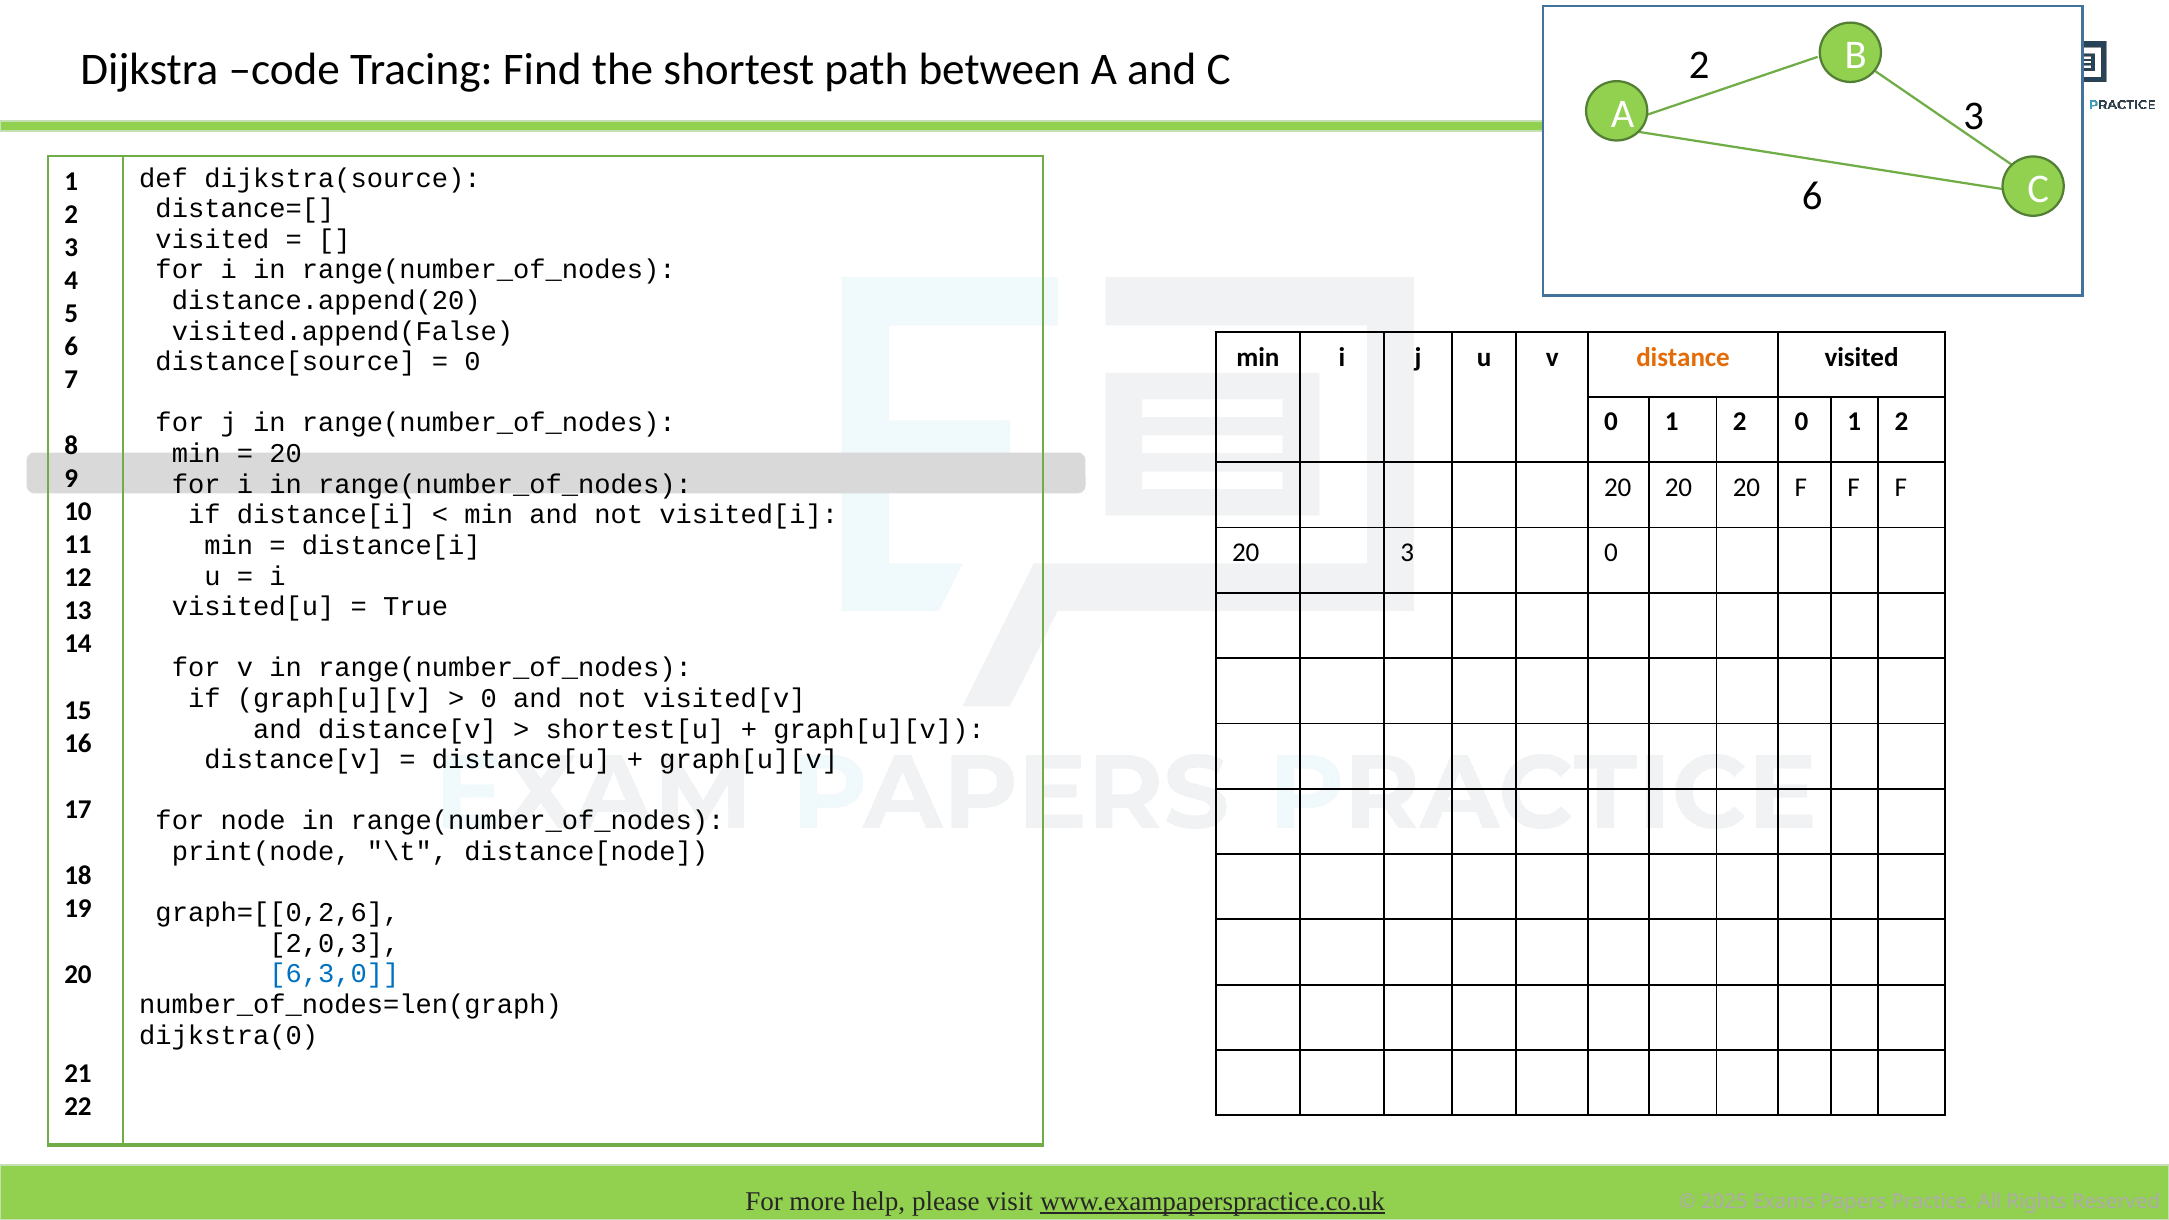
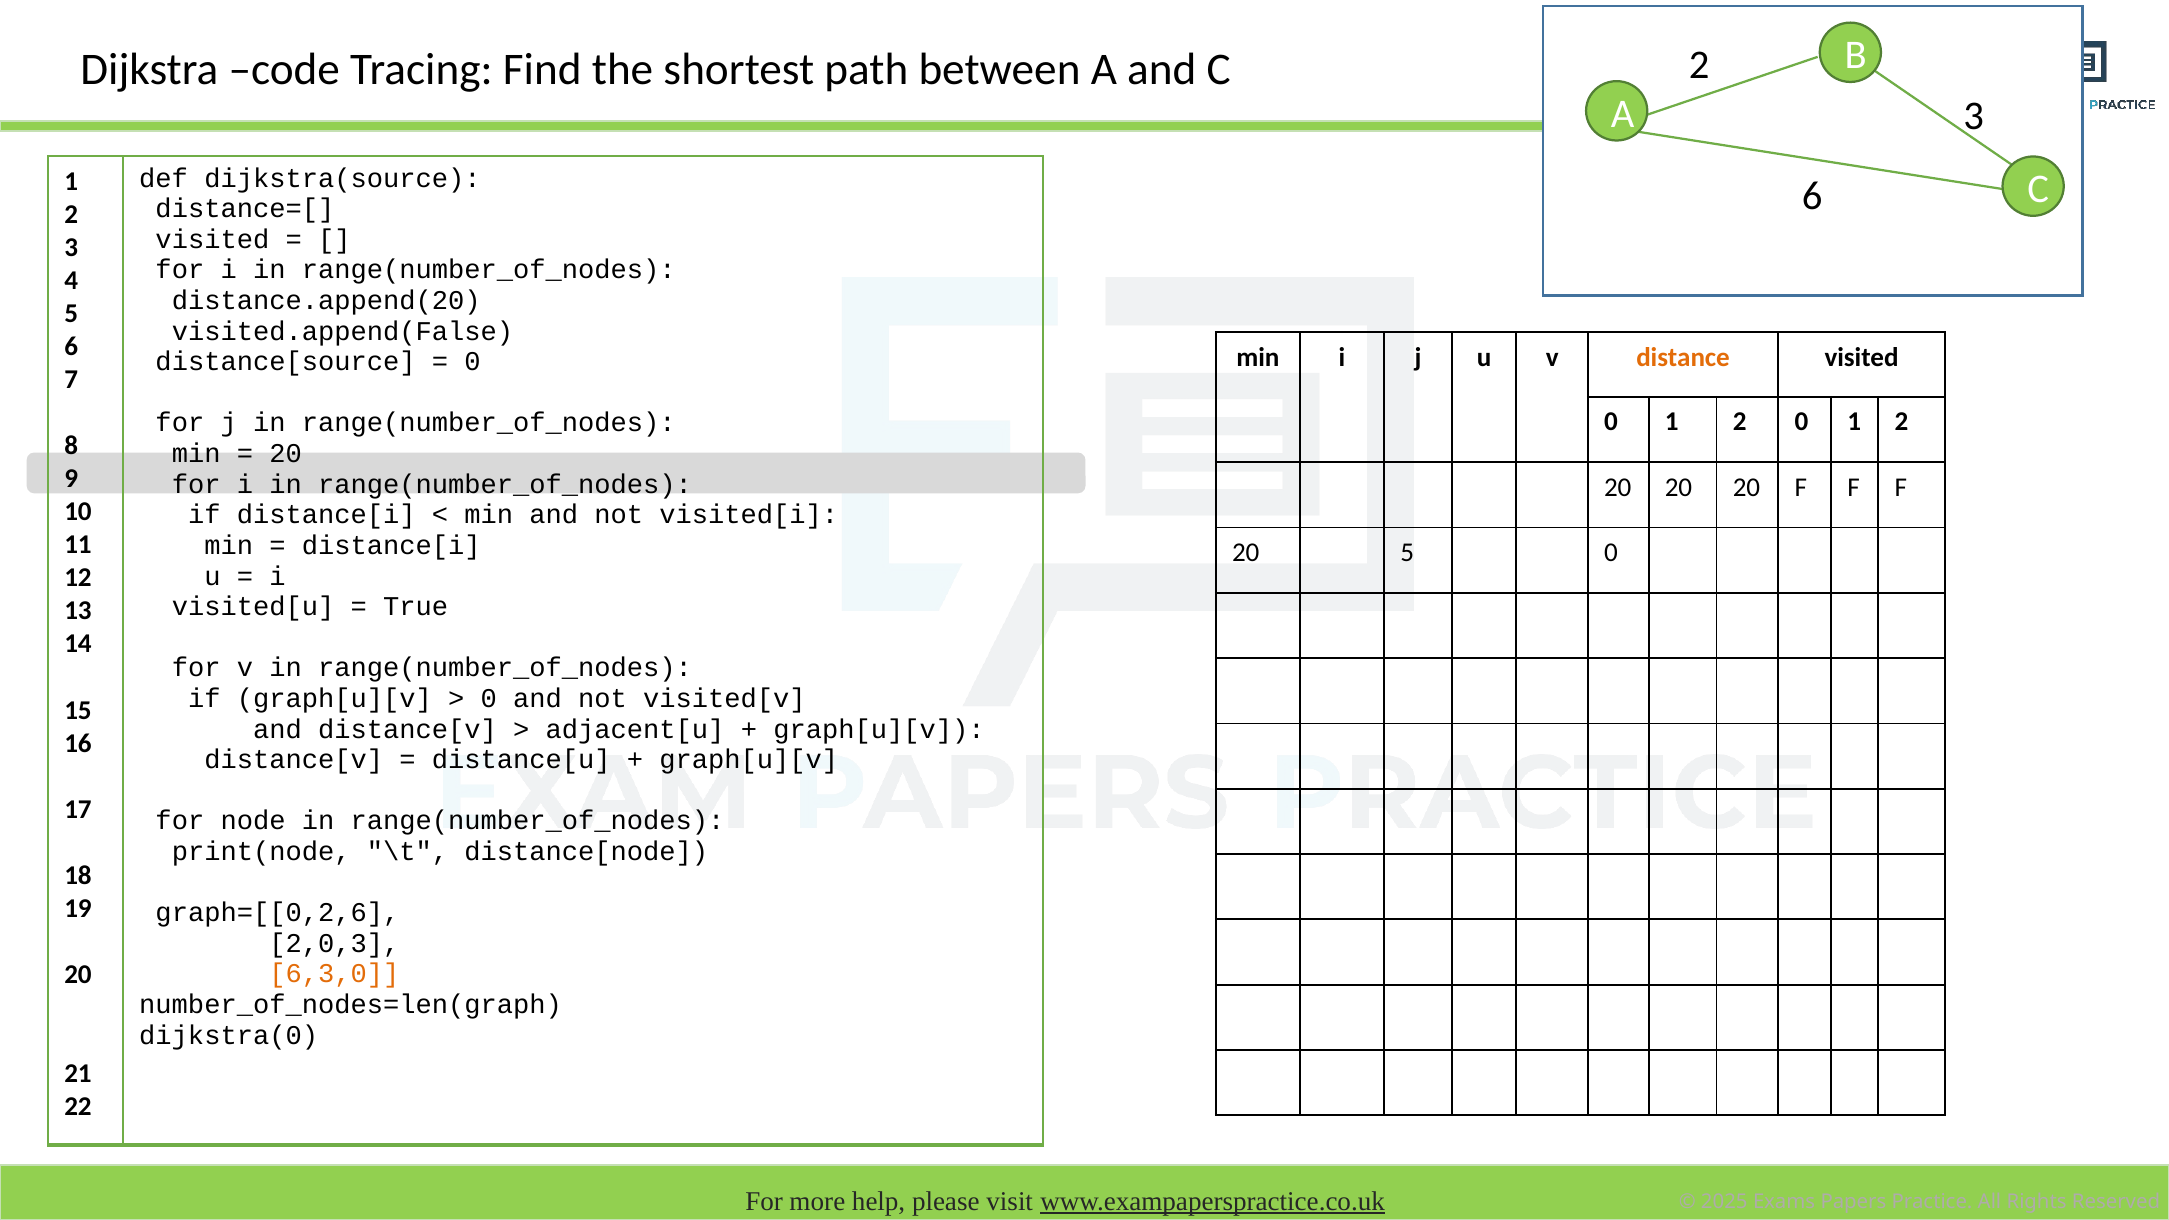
20 3: 3 -> 5 (1407, 552)
shortest[u: shortest[u -> adjacent[u (635, 729)
6,3,0 colour: blue -> orange (334, 974)
